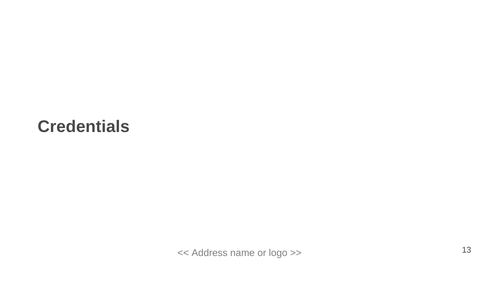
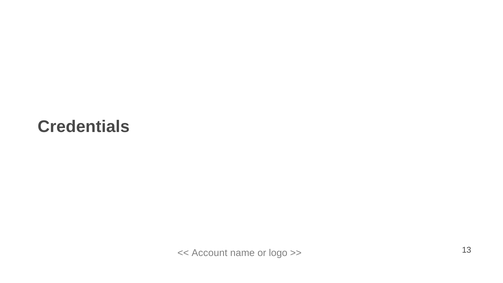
Address: Address -> Account (210, 253)
